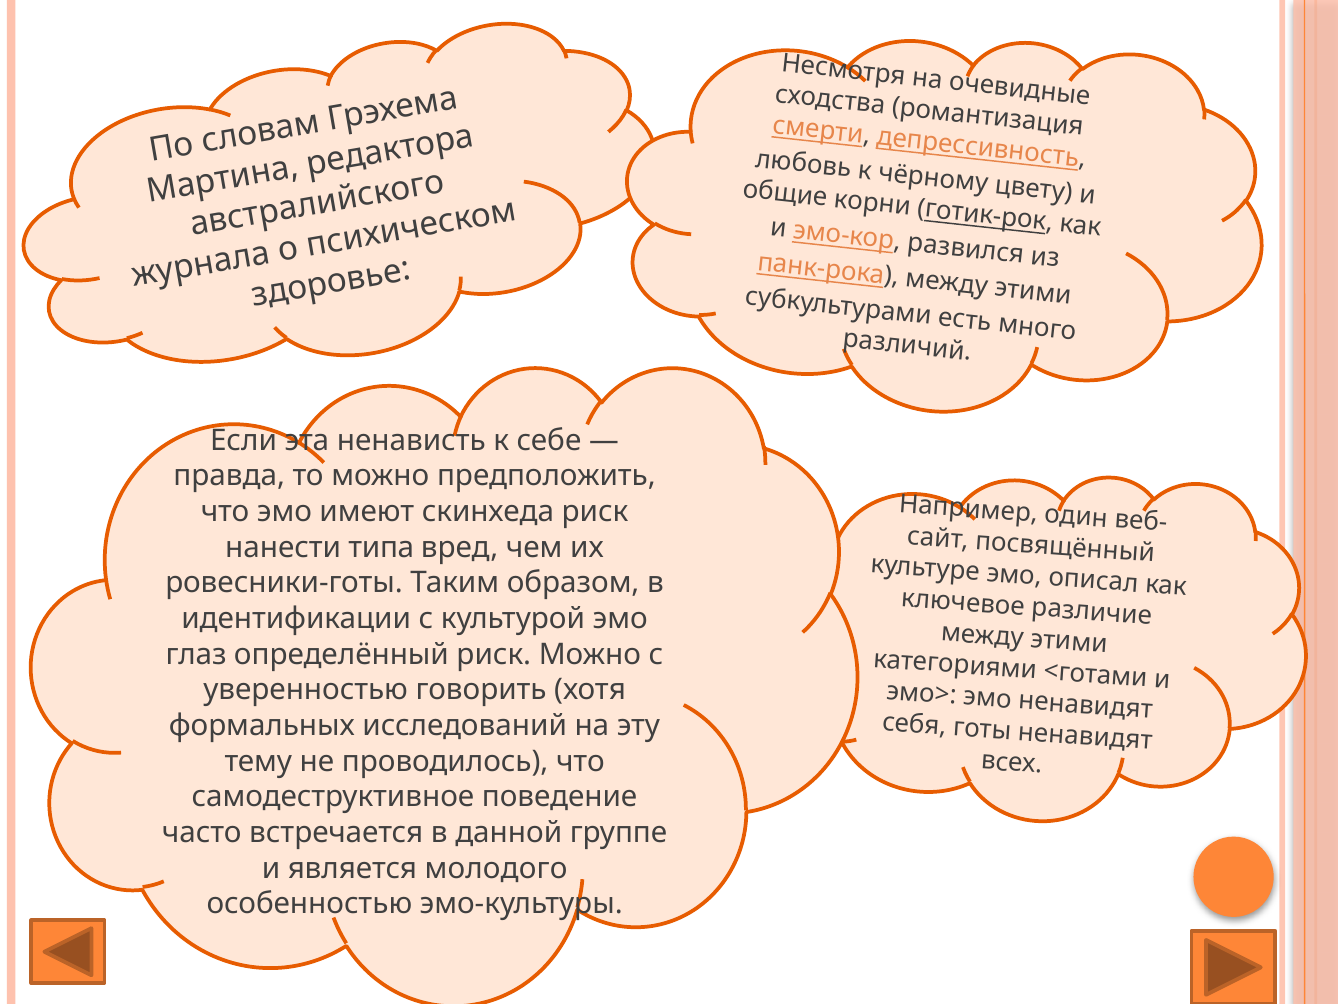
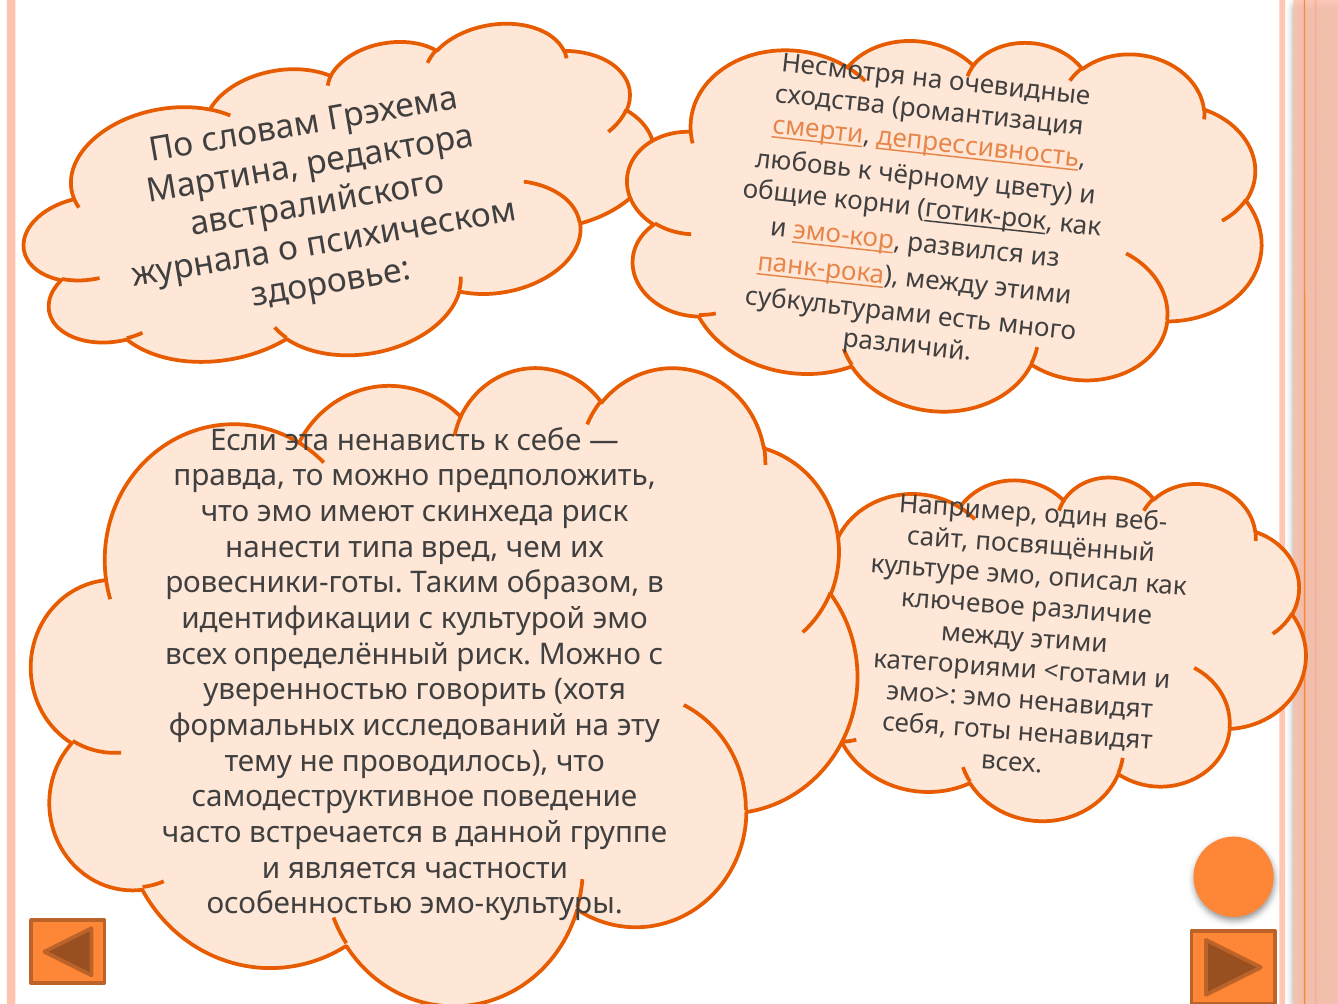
глаз: глаз -> всех (196, 654)
молодого: молодого -> частности (496, 868)
